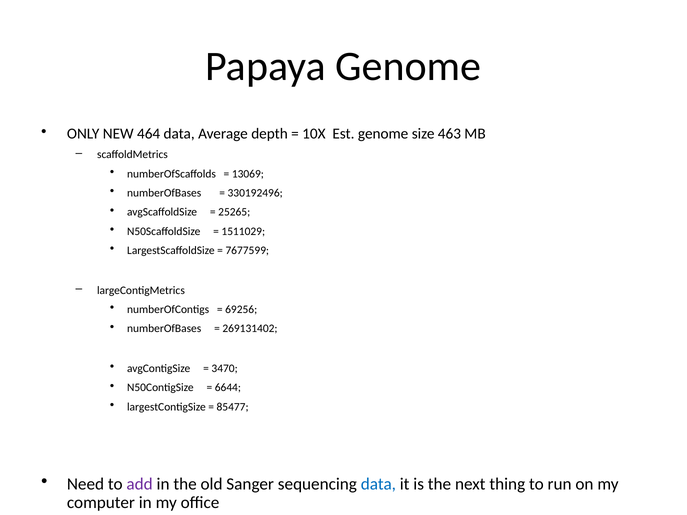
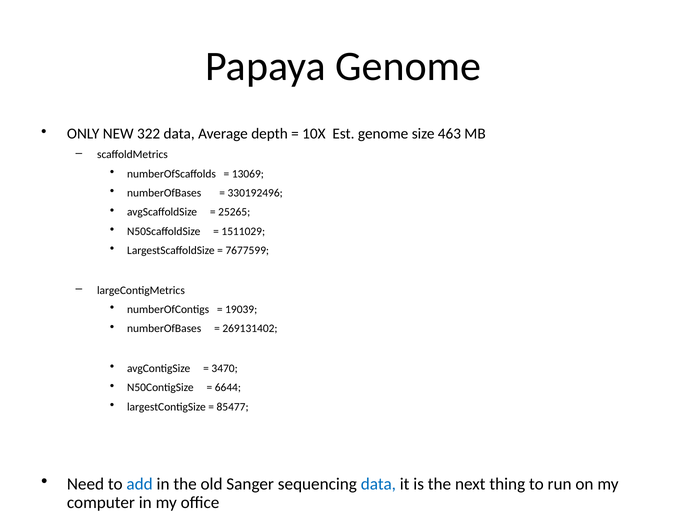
464: 464 -> 322 (149, 134)
69256: 69256 -> 19039 (241, 310)
add colour: purple -> blue (140, 484)
